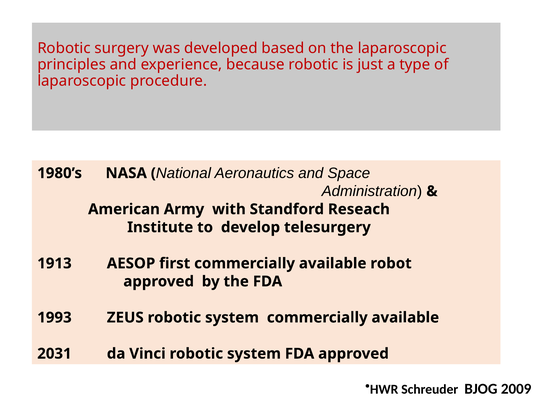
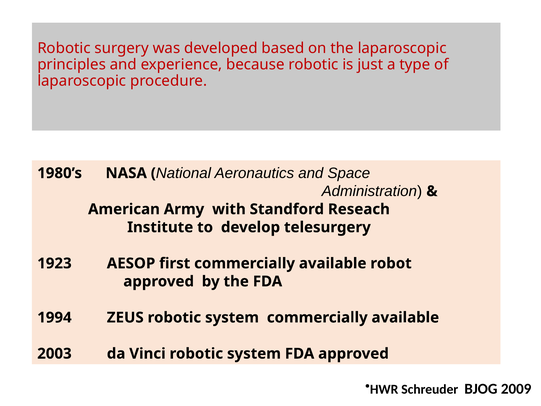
1913: 1913 -> 1923 (54, 263)
1993: 1993 -> 1994 (54, 317)
2031: 2031 -> 2003 (54, 353)
